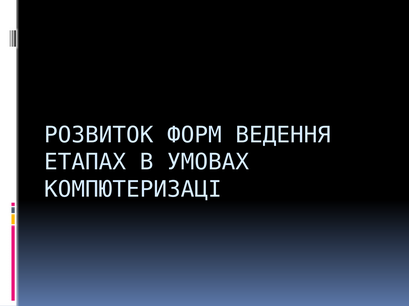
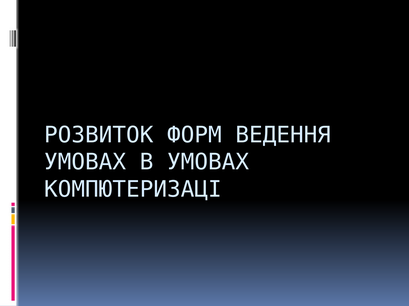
ЕТАПАХ: ЕТАПАХ -> УМОВАХ (85, 162)
